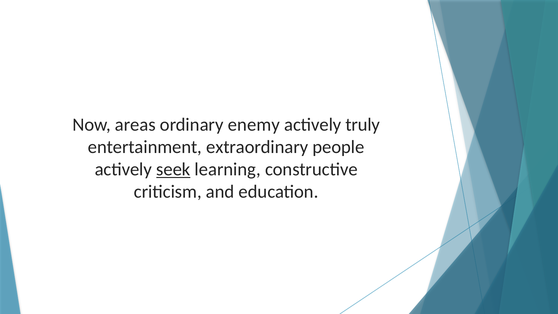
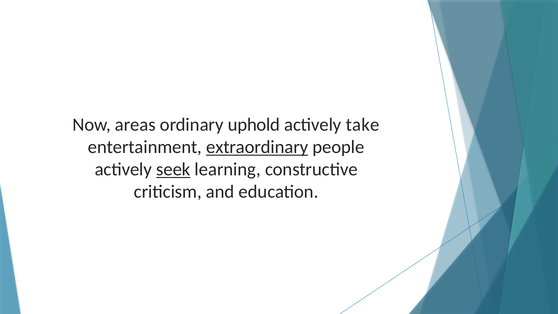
enemy: enemy -> uphold (254, 125)
truly: truly -> take (363, 125)
extraordinary underline: none -> present (257, 147)
